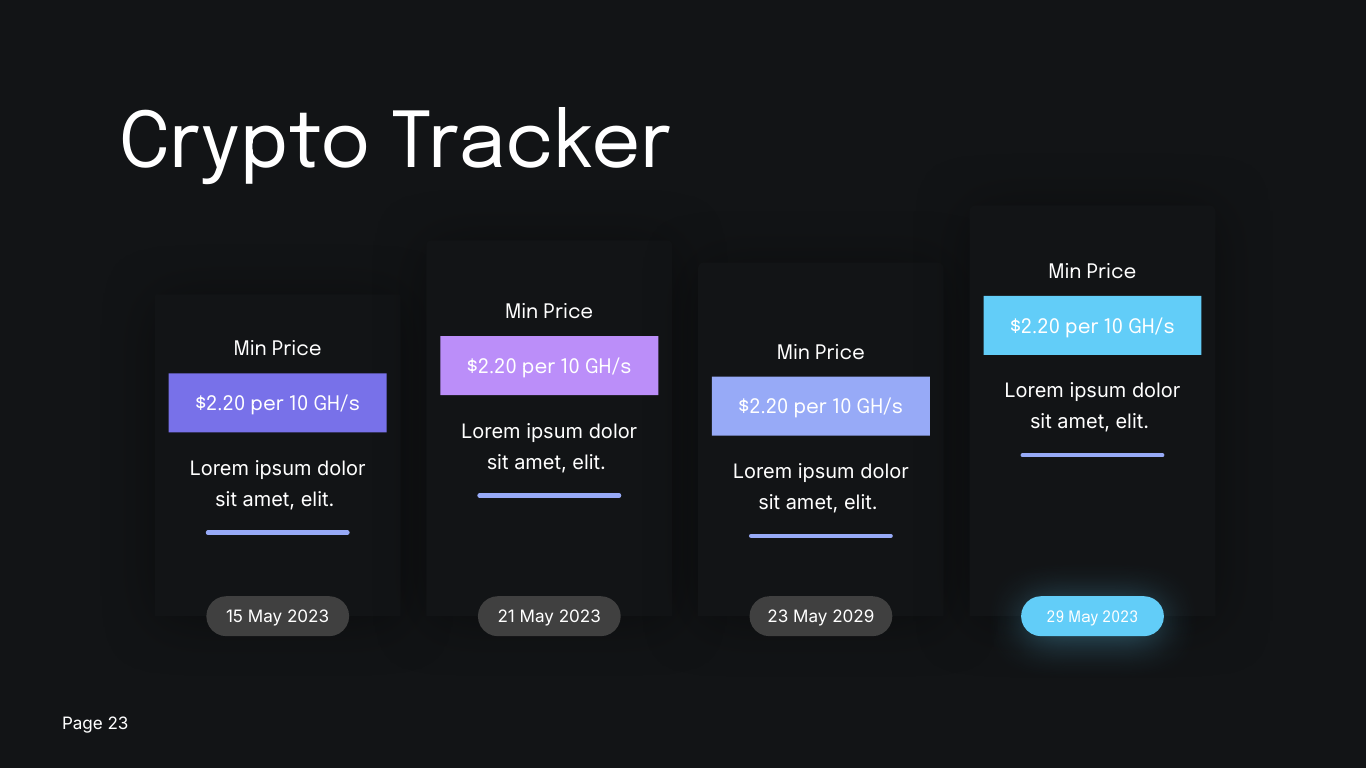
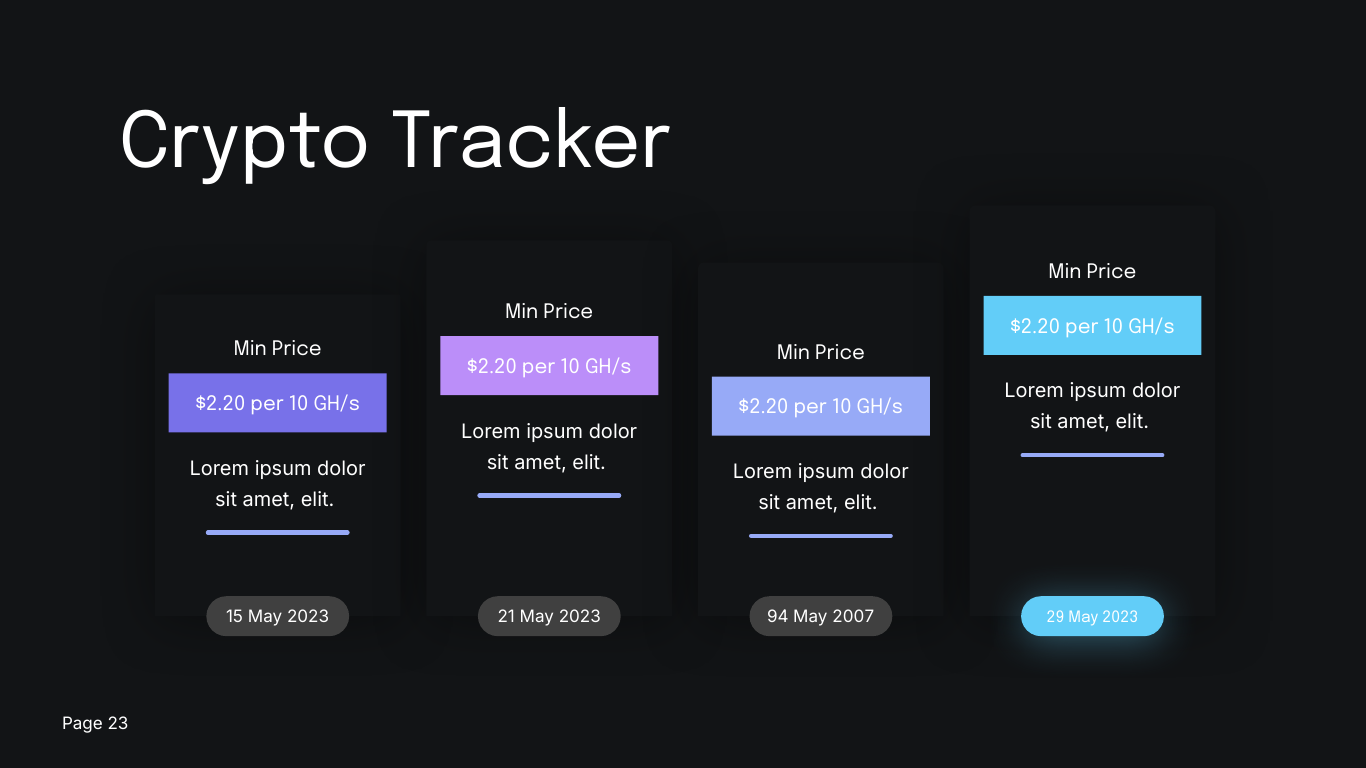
2023 23: 23 -> 94 (778, 618)
2029: 2029 -> 2007 (853, 618)
